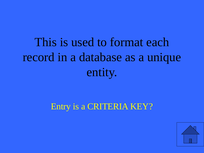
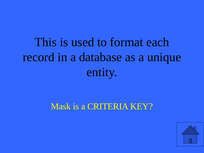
Entry: Entry -> Mask (61, 106)
